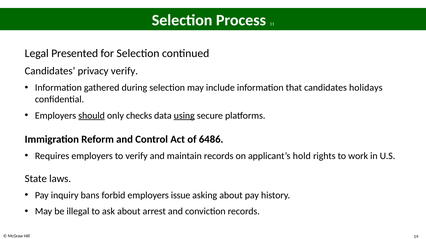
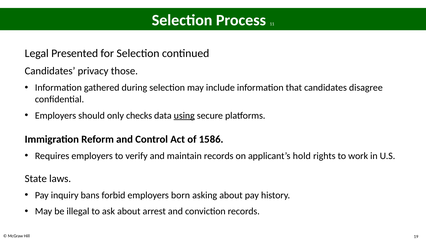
privacy verify: verify -> those (124, 71)
holidays: holidays -> disagree (366, 88)
should underline: present -> none (92, 116)
64: 64 -> 15 (204, 140)
issue: issue -> born (181, 196)
